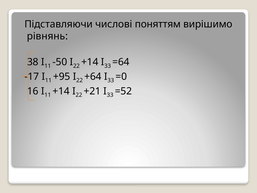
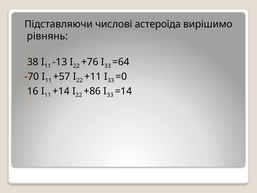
поняттям: поняттям -> астероїда (158, 24)
-50: -50 -> -13 (60, 62)
+14: +14 -> +76 (90, 62)
-17: -17 -> -70 (32, 76)
+95: +95 -> +57 (62, 76)
+64: +64 -> +11 (93, 76)
+21: +21 -> +86 (92, 91)
=52: =52 -> =14 (123, 91)
